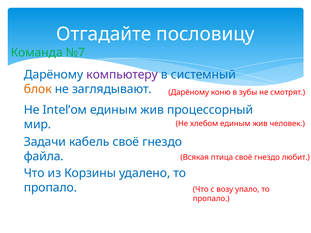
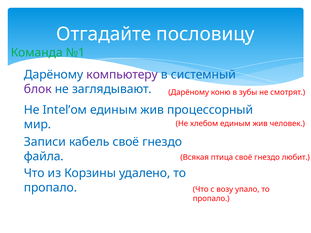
№7: №7 -> №1 (75, 53)
блок colour: orange -> purple (38, 89)
Задачи: Задачи -> Записи (45, 142)
